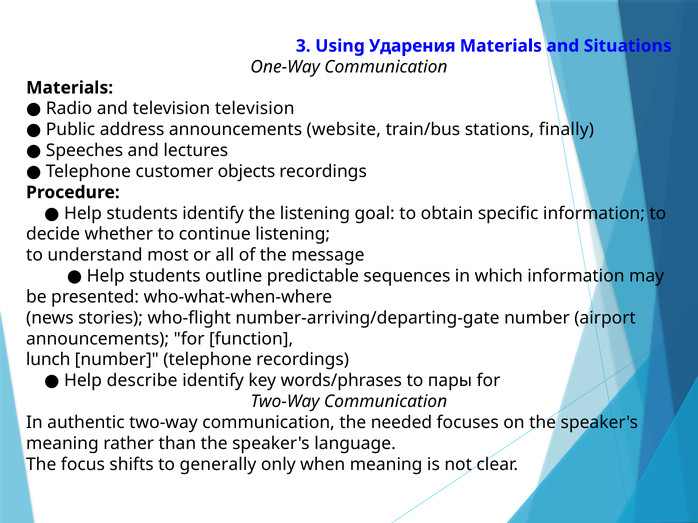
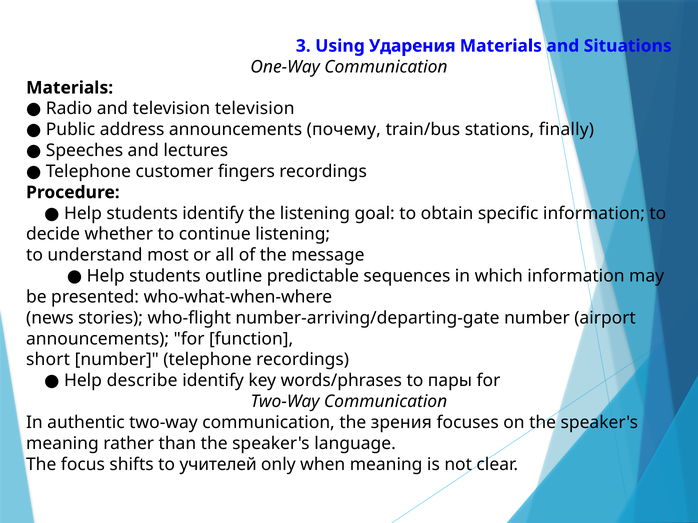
website: website -> почему (344, 130)
objects: objects -> fingers (246, 172)
lunch: lunch -> short (48, 360)
needed: needed -> зрения (401, 423)
generally: generally -> учителей (218, 465)
